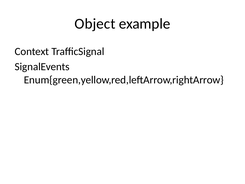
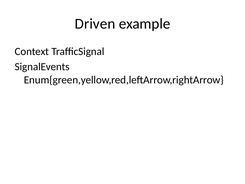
Object: Object -> Driven (95, 24)
